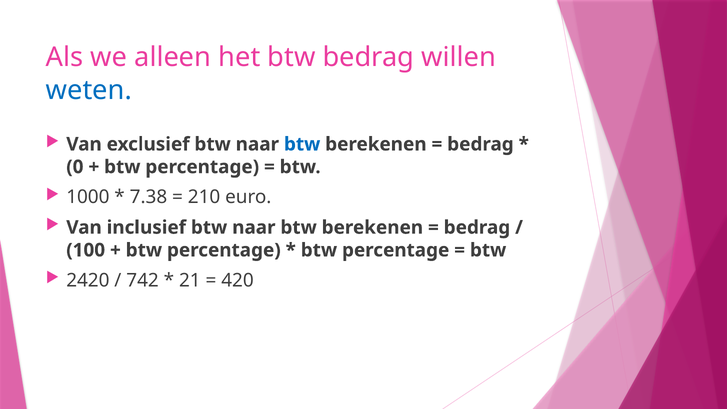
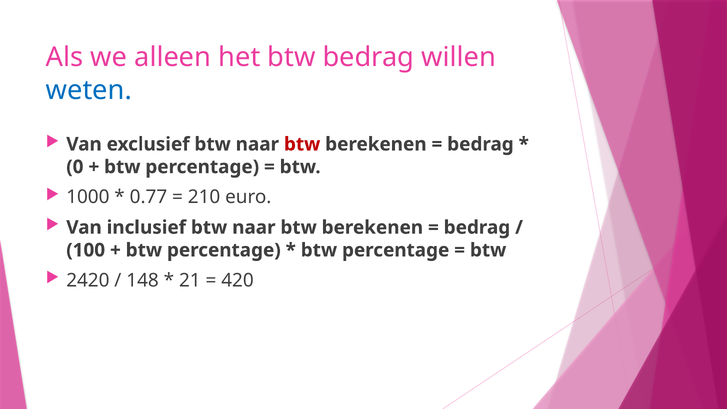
btw colour: blue -> red (302, 144)
7.38: 7.38 -> 0.77 (148, 197)
742: 742 -> 148 (143, 280)
